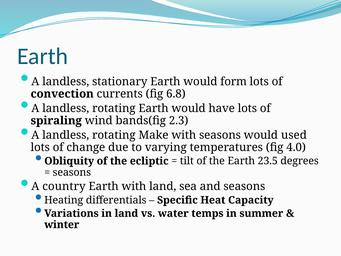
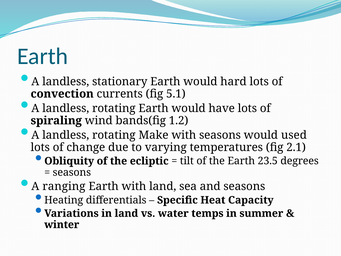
form: form -> hard (233, 81)
6.8: 6.8 -> 5.1 (176, 94)
2.3: 2.3 -> 1.2 (179, 120)
4.0: 4.0 -> 2.1 (296, 147)
country: country -> ranging (64, 186)
